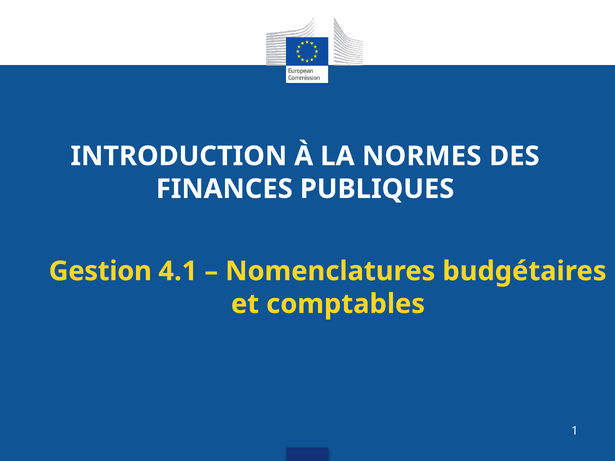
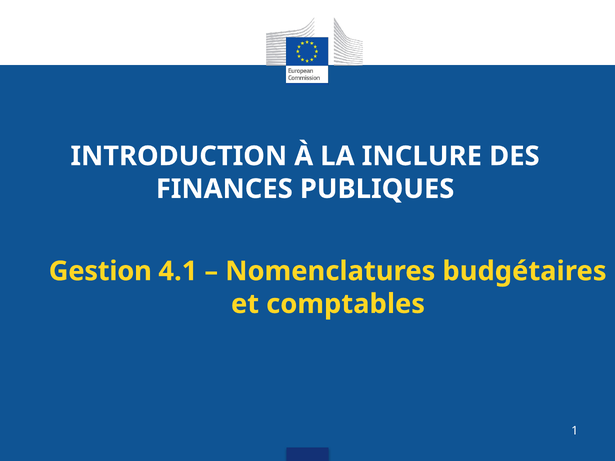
NORMES: NORMES -> INCLURE (422, 156)
